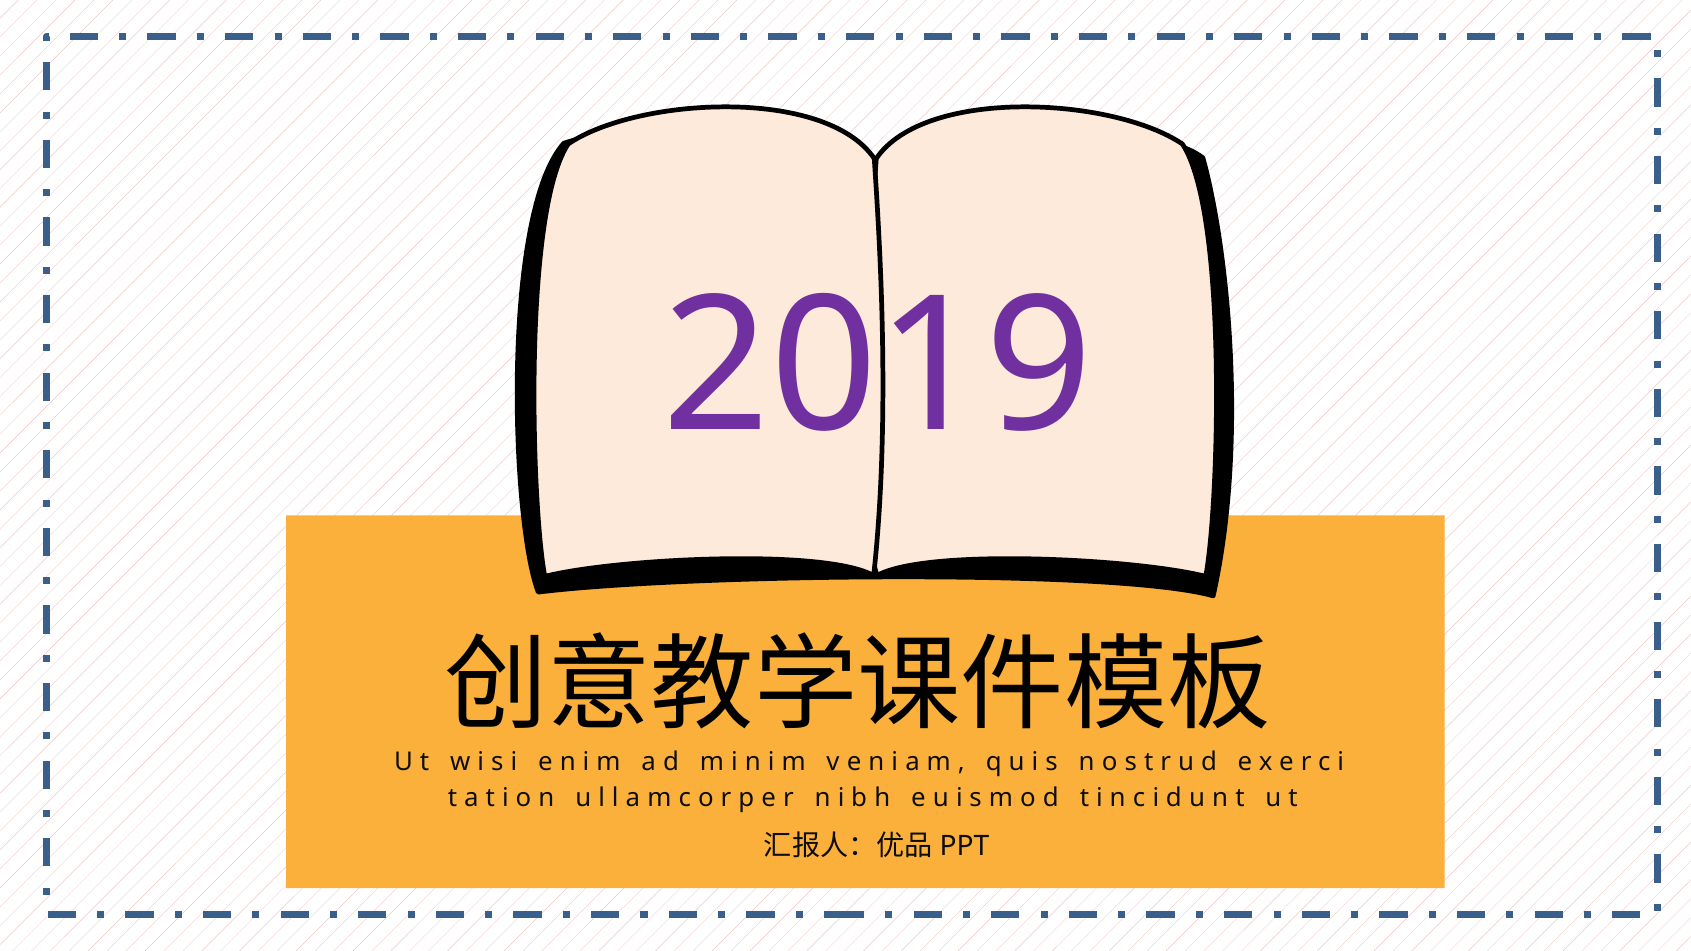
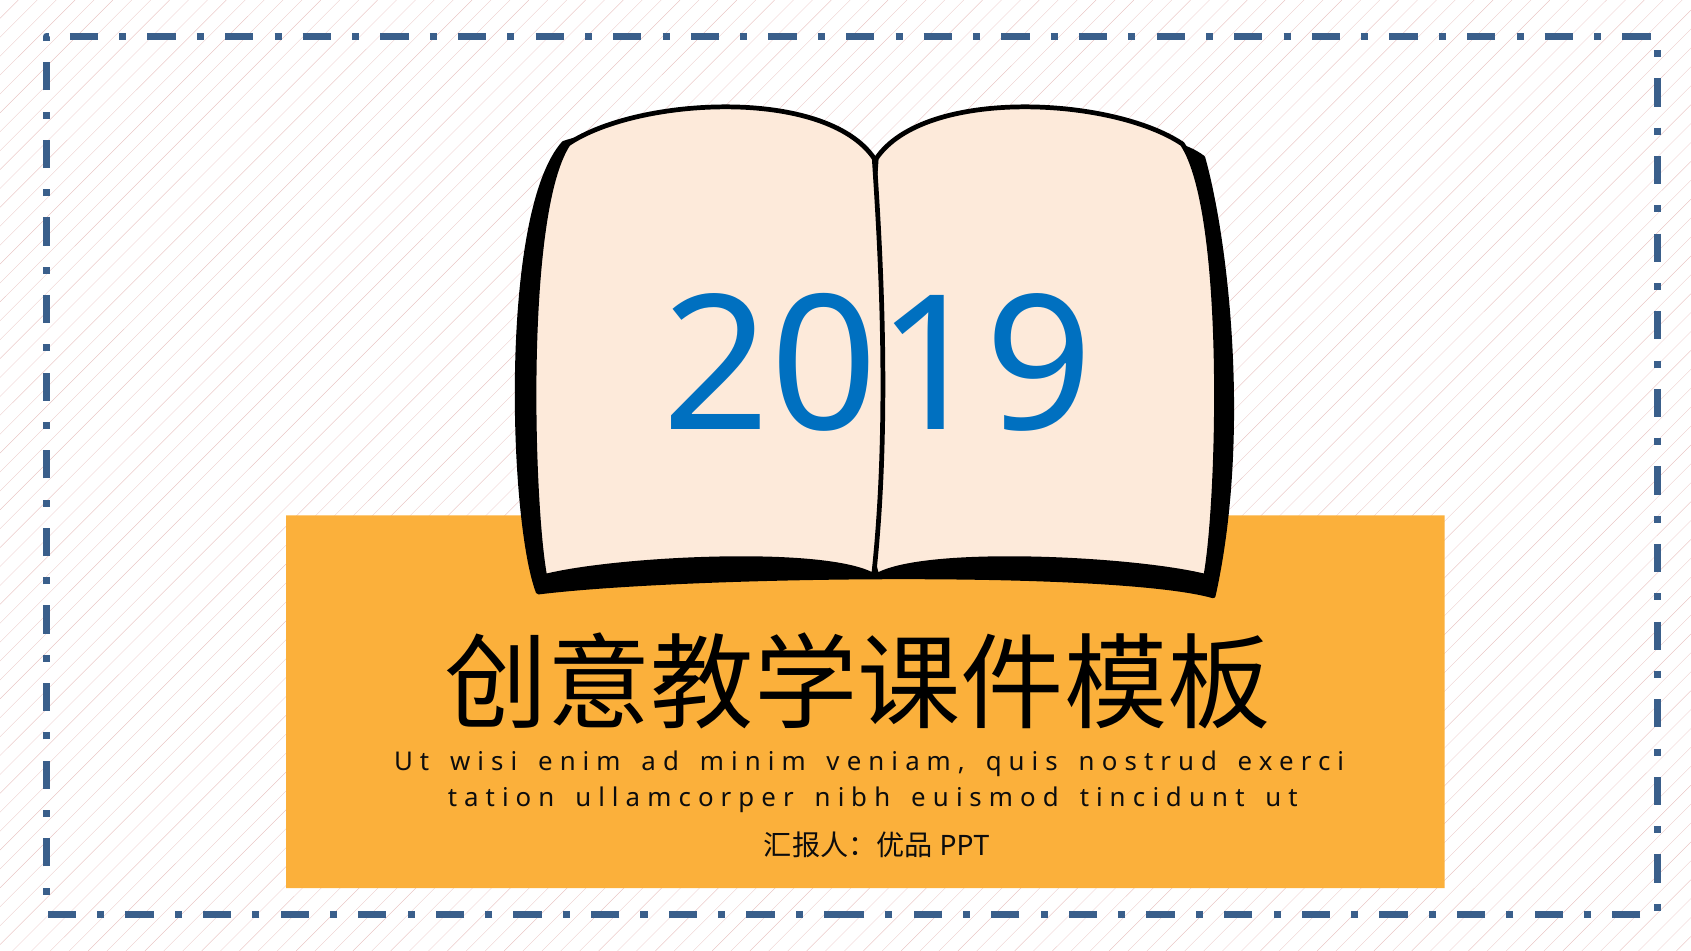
2019 colour: purple -> blue (878, 368)
